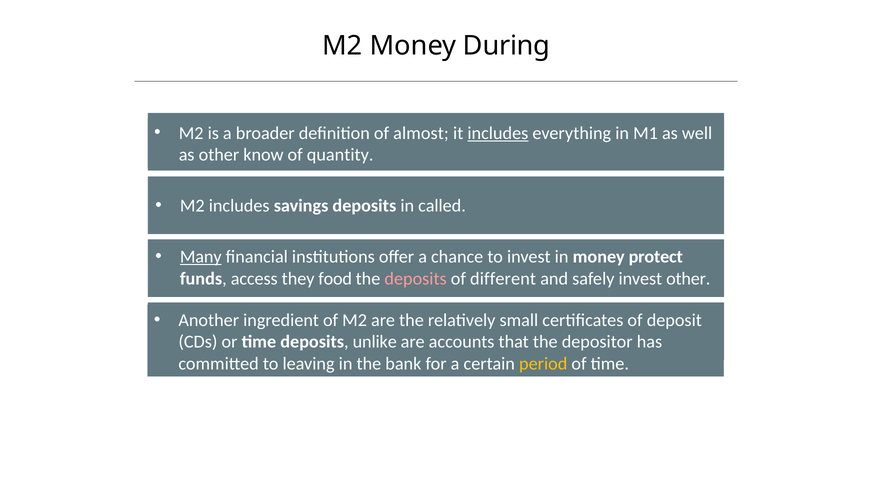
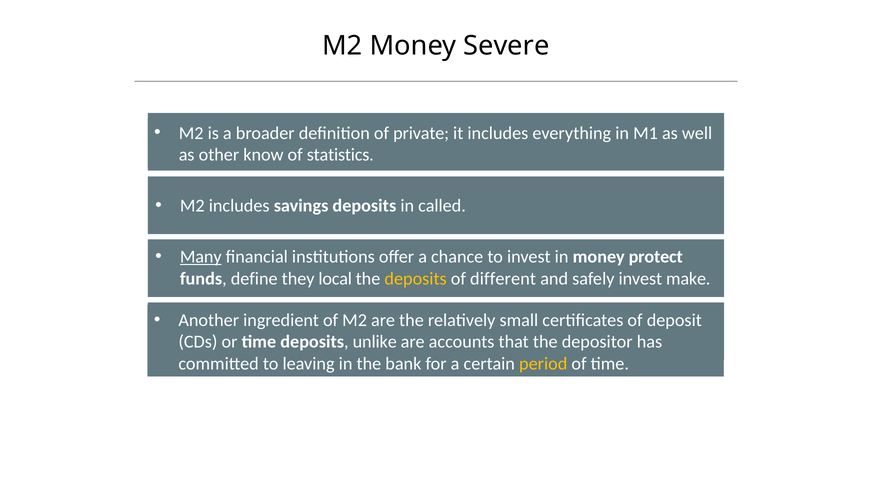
During: During -> Severe (506, 46)
almost: almost -> private (421, 133)
includes underline: present -> none (498, 133)
quantity: quantity -> statistics (340, 155)
access: access -> define (254, 279)
food: food -> local (335, 279)
deposits colour: pink -> yellow (416, 279)
invest other: other -> make (688, 279)
